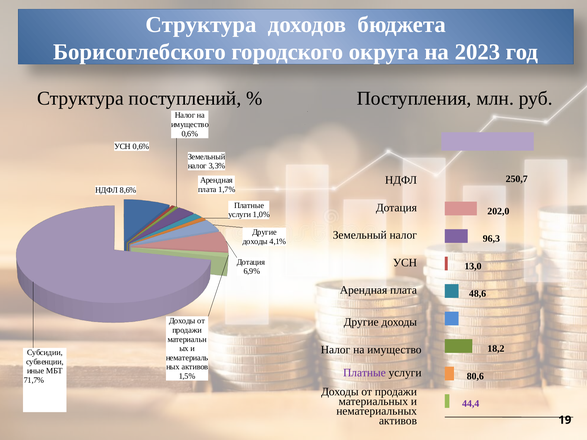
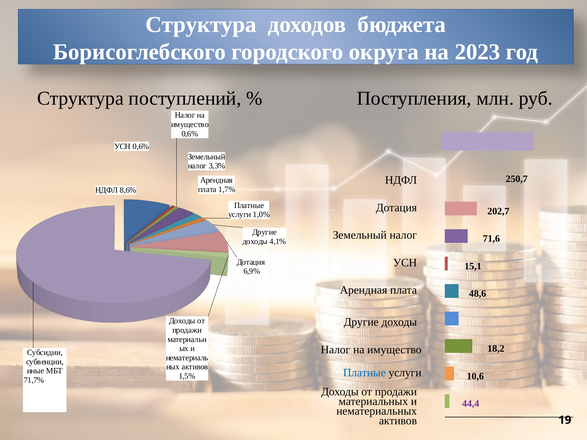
202,0: 202,0 -> 202,7 (498, 211)
96,3: 96,3 -> 71,6 (491, 239)
13,0: 13,0 -> 15,1 (473, 266)
Платные colour: purple -> blue (364, 373)
80,6: 80,6 -> 10,6 (475, 376)
